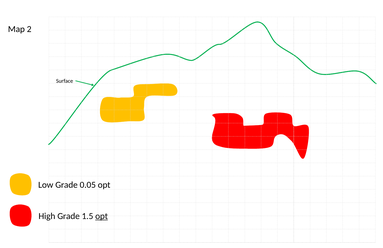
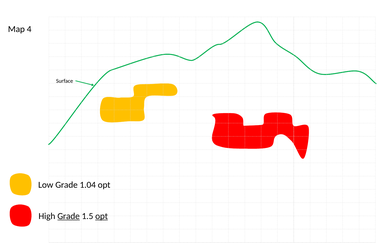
2: 2 -> 4 (29, 29)
0.05: 0.05 -> 1.04 (88, 185)
Grade underline: none -> present (69, 216)
